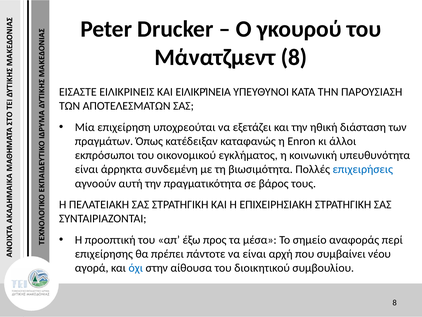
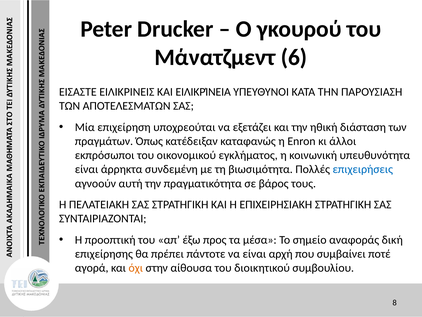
Μάνατζμεντ 8: 8 -> 6 (294, 57)
περί: περί -> δική (392, 240)
νέου: νέου -> ποτέ (379, 254)
όχι colour: blue -> orange (136, 268)
